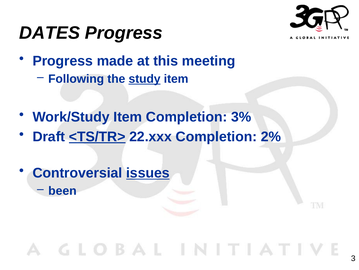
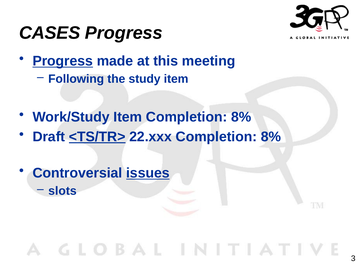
DATES: DATES -> CASES (50, 33)
Progress underline: none -> present (63, 61)
study underline: present -> none (145, 79)
Item Completion 3%: 3% -> 8% (241, 117)
22.xxx Completion 2%: 2% -> 8% (271, 136)
been: been -> slots (62, 190)
